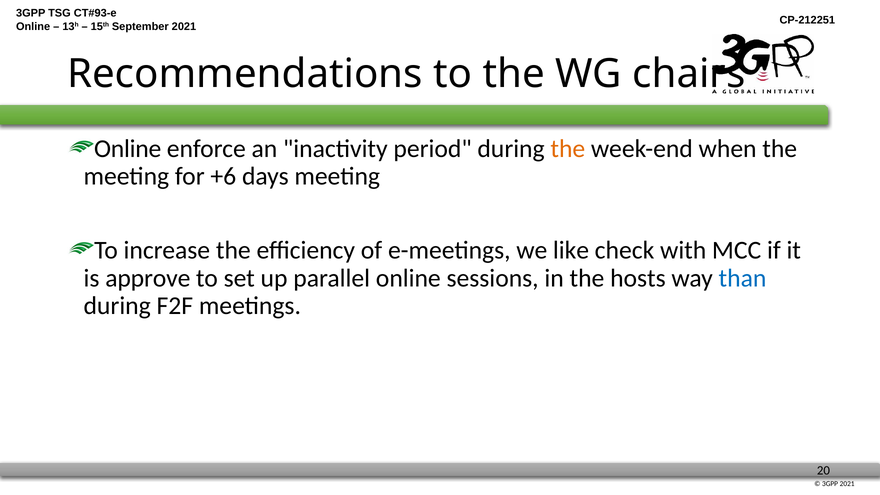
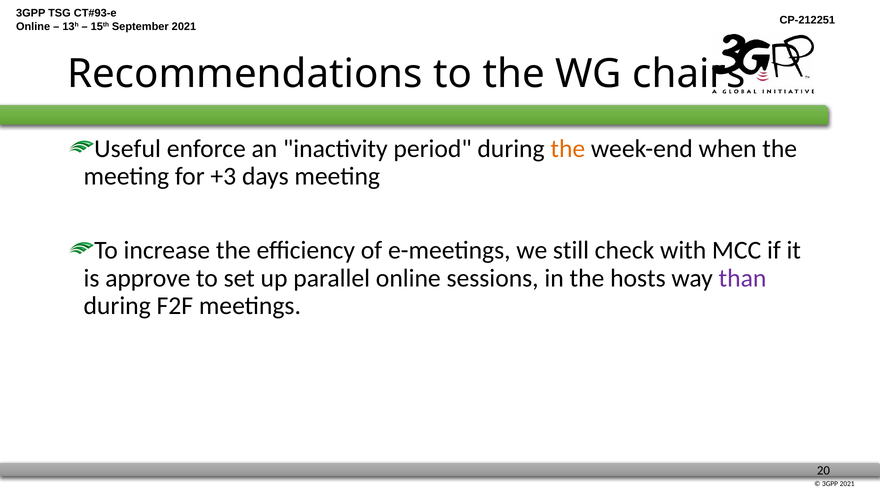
Online: Online -> Useful (128, 149)
+6: +6 -> +3 (223, 177)
like: like -> still (571, 250)
than colour: blue -> purple (743, 278)
